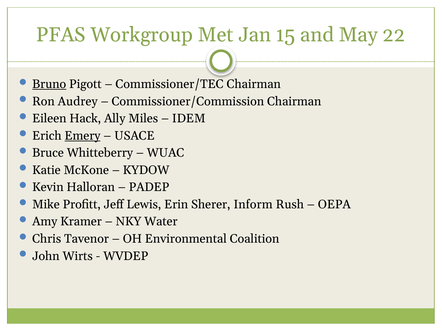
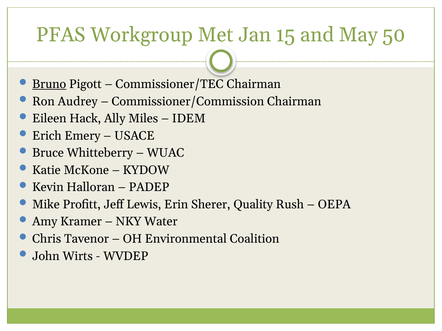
22: 22 -> 50 (394, 35)
Emery underline: present -> none (82, 136)
Inform: Inform -> Quality (253, 205)
